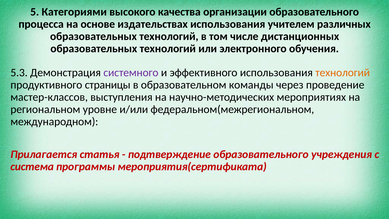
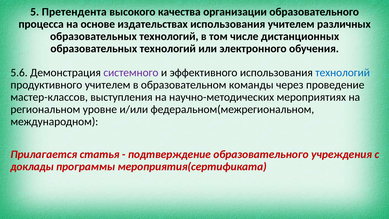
Категориями: Категориями -> Претендента (74, 12)
5.3: 5.3 -> 5.6 (19, 73)
технологий colour: orange -> blue (343, 73)
продуктивного страницы: страницы -> учителем (108, 85)
система: система -> доклады (32, 166)
